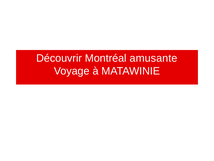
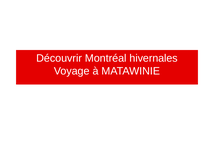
amusante: amusante -> hivernales (154, 58)
